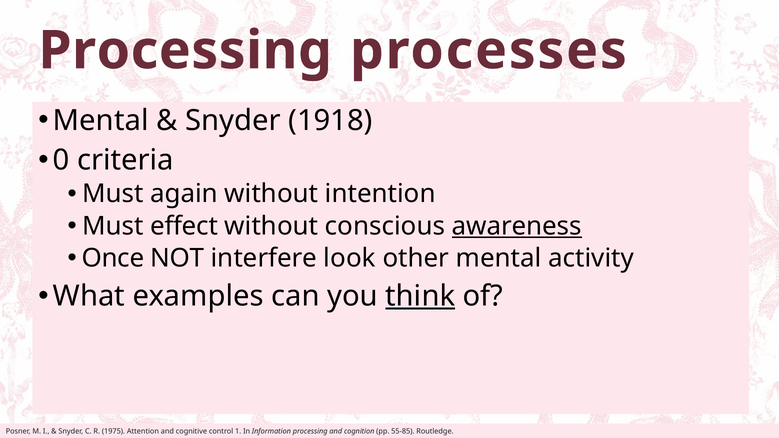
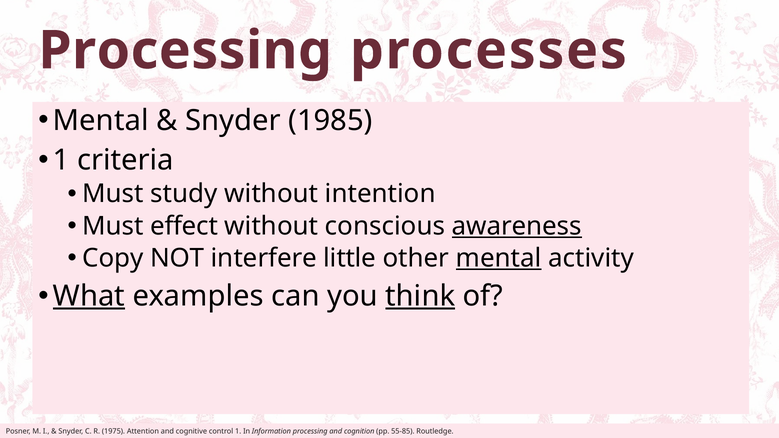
1918: 1918 -> 1985 (330, 120)
0: 0 -> 1 (61, 160)
again: again -> study (184, 194)
Once: Once -> Copy (113, 258)
look: look -> little (350, 258)
mental underline: none -> present (499, 258)
What underline: none -> present (89, 296)
